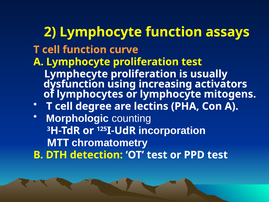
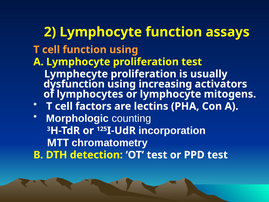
function curve: curve -> using (124, 50)
degree: degree -> factors (94, 106)
